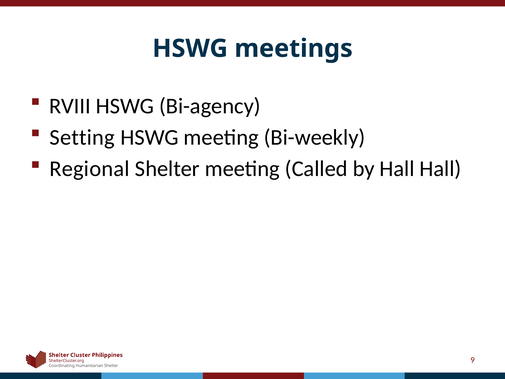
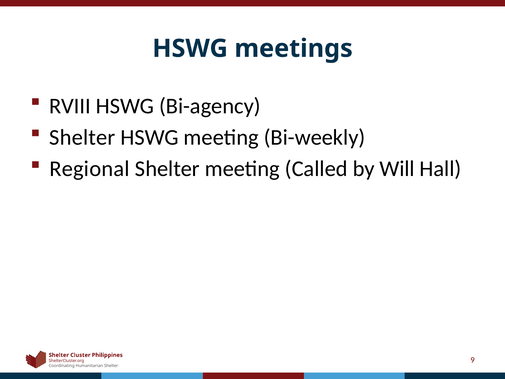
Setting: Setting -> Shelter (82, 137)
by Hall: Hall -> Will (397, 169)
